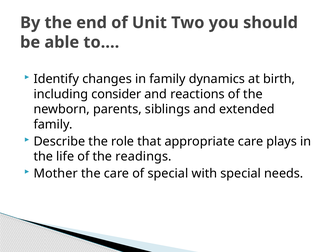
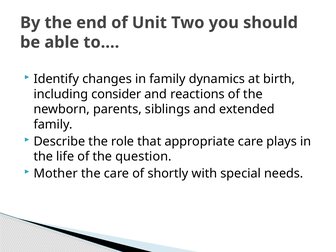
readings: readings -> question (143, 157)
of special: special -> shortly (168, 174)
